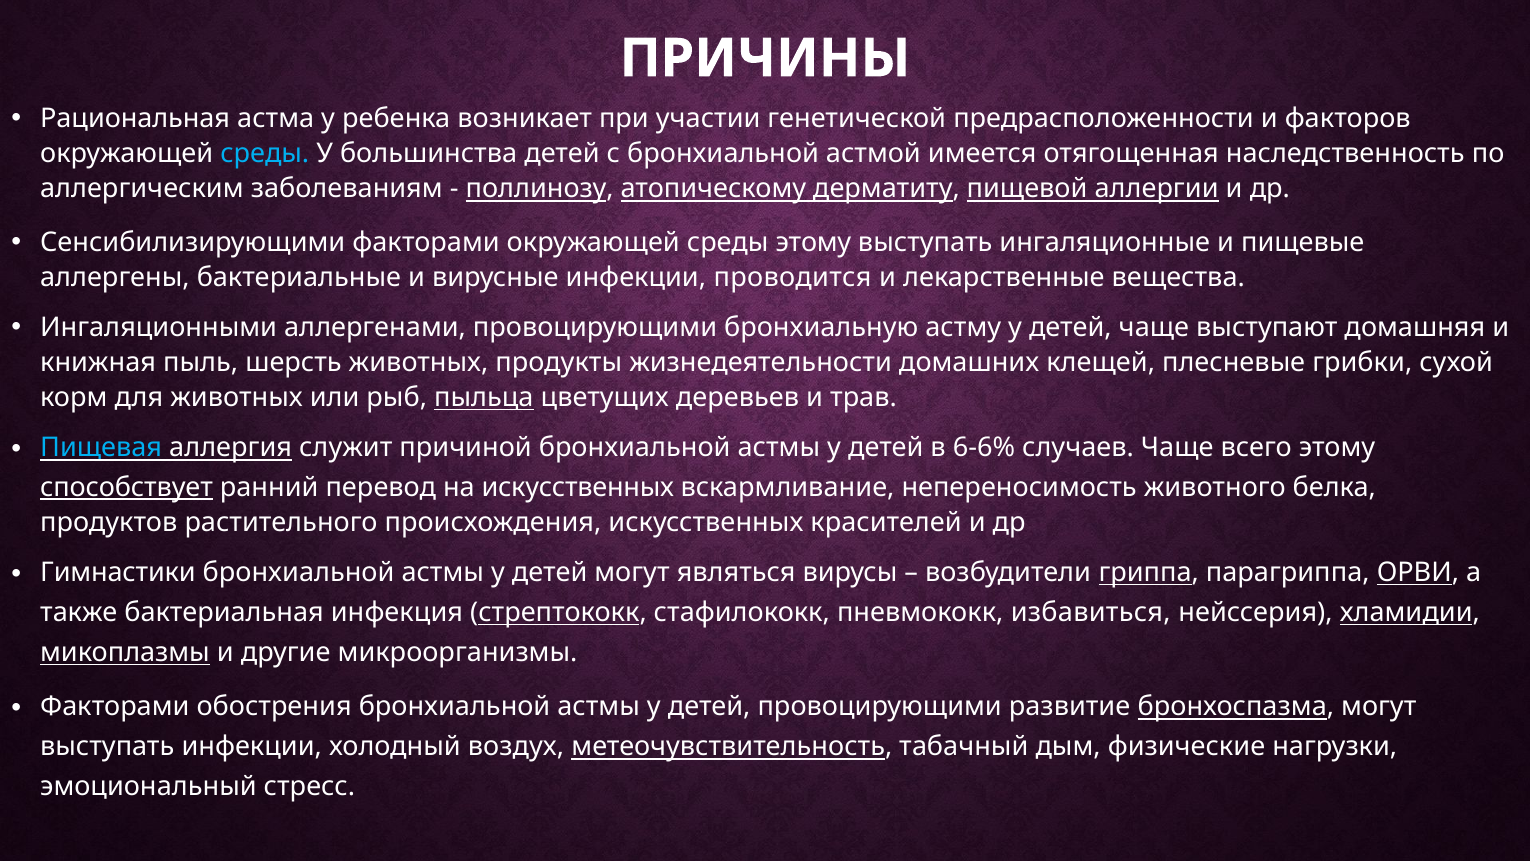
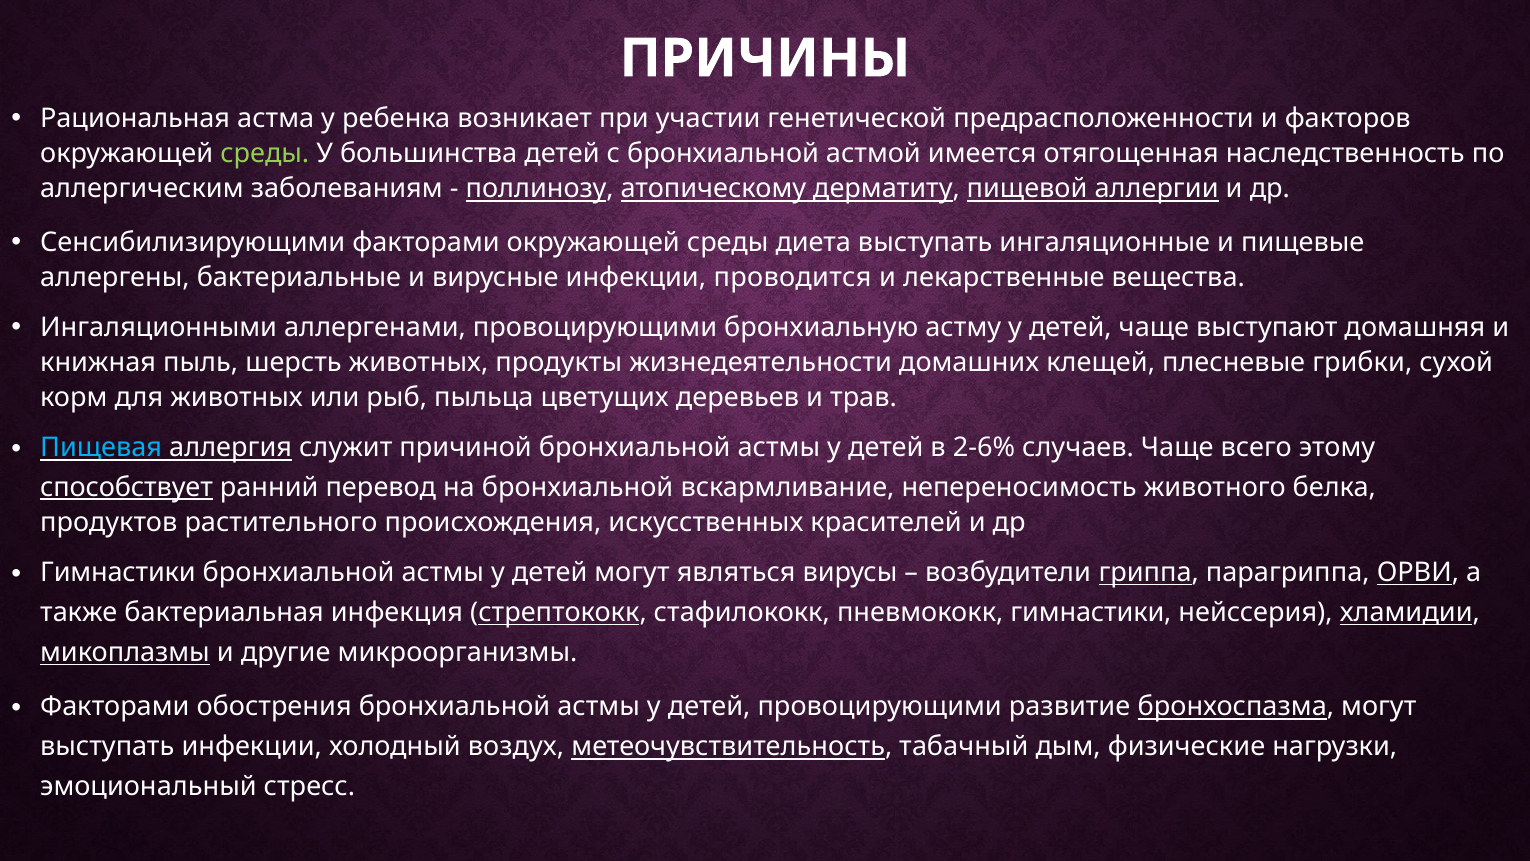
среды colour: light blue -> light green (265, 153)
среды этому: этому -> диета (813, 243)
пыльца underline: present -> none (484, 398)
6-6%: 6-6% -> 2-6% (984, 447)
на искусственных: искусственных -> бронхиальной (578, 487)
пневмококк избавиться: избавиться -> гимнастики (1091, 612)
